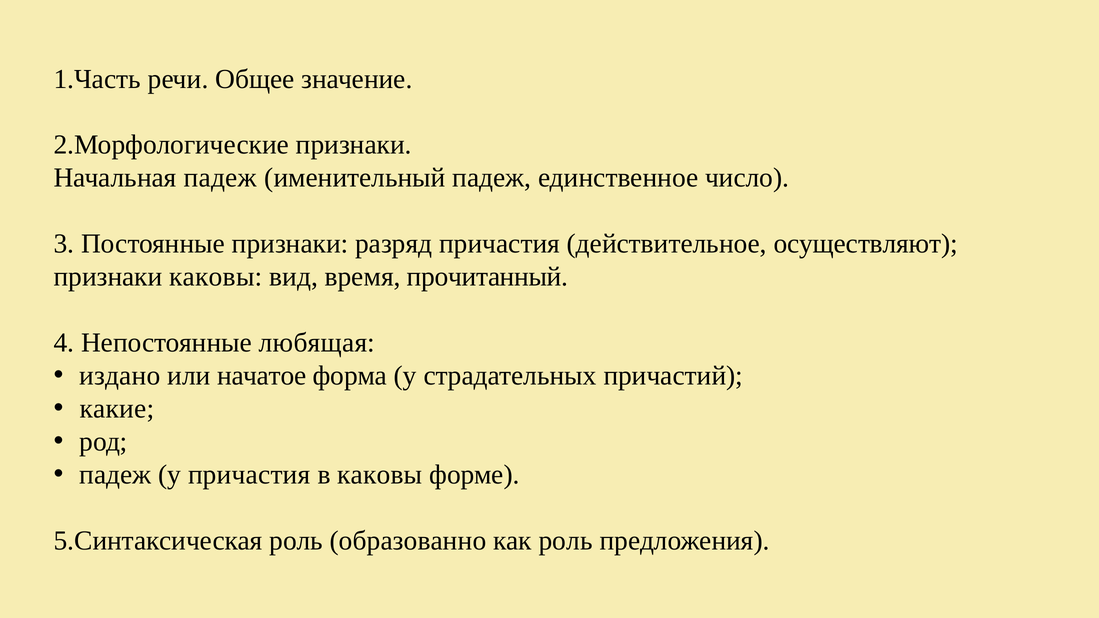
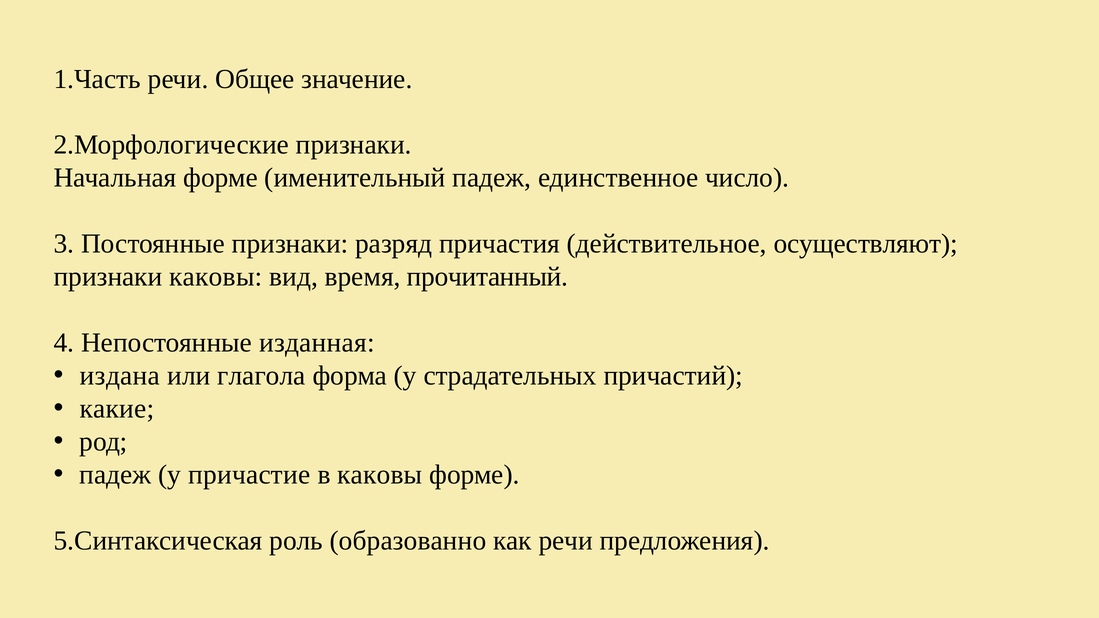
Начальная падеж: падеж -> форме (221, 178)
любящая: любящая -> изданная (317, 343)
издано: издано -> издана (120, 376)
начатое: начатое -> глагола (262, 376)
у причастия: причастия -> причастие (249, 475)
как роль: роль -> речи (566, 541)
